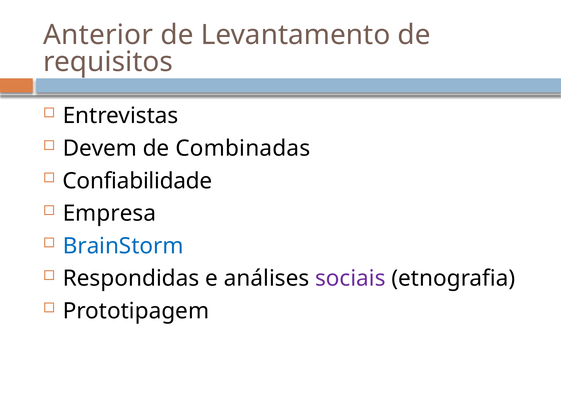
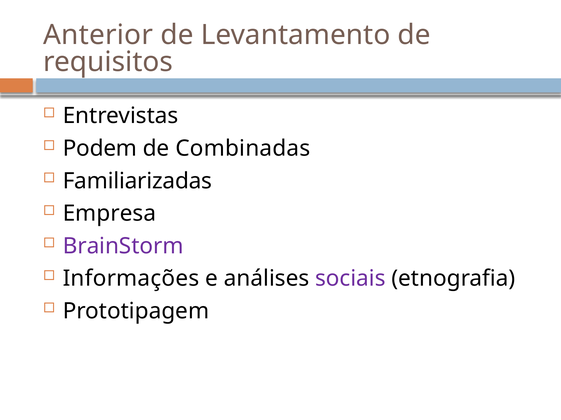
Devem: Devem -> Podem (100, 149)
Confiabilidade: Confiabilidade -> Familiarizadas (137, 181)
BrainStorm colour: blue -> purple (123, 246)
Respondidas: Respondidas -> Informações (131, 279)
